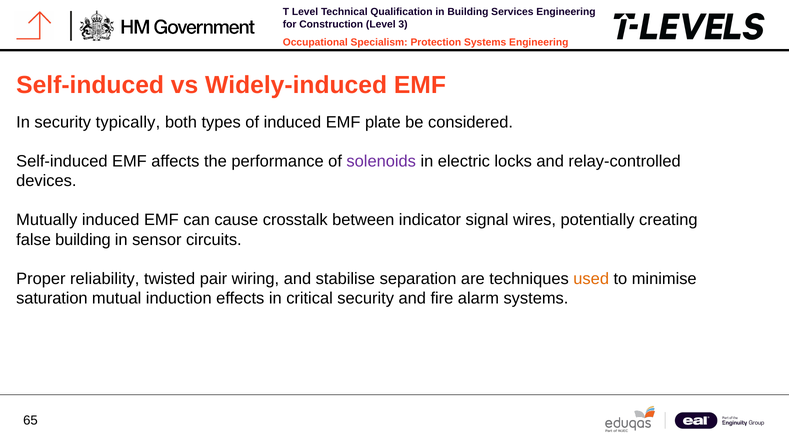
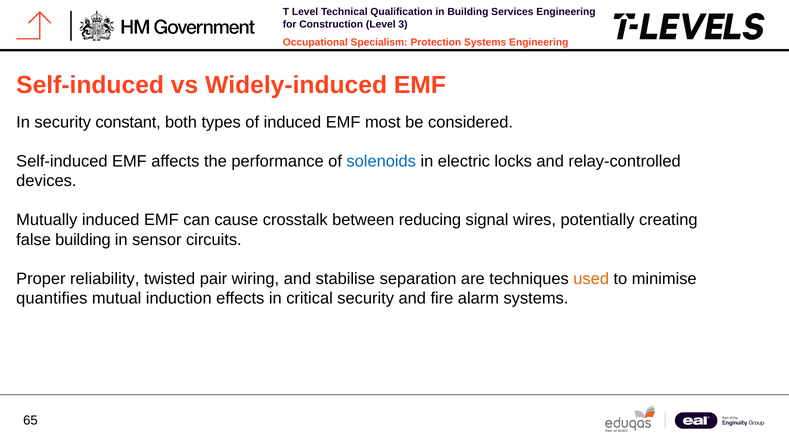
typically: typically -> constant (128, 122)
plate: plate -> most (383, 122)
solenoids colour: purple -> blue (381, 161)
indicator: indicator -> reducing (430, 220)
saturation: saturation -> quantifies (52, 298)
